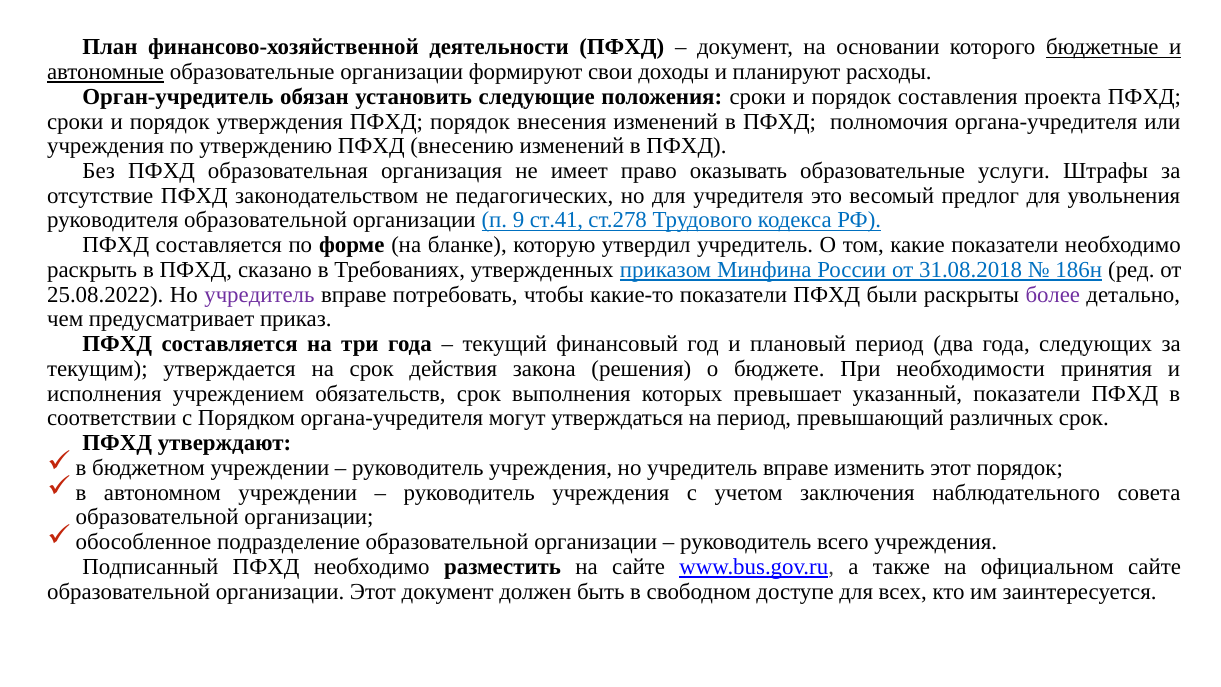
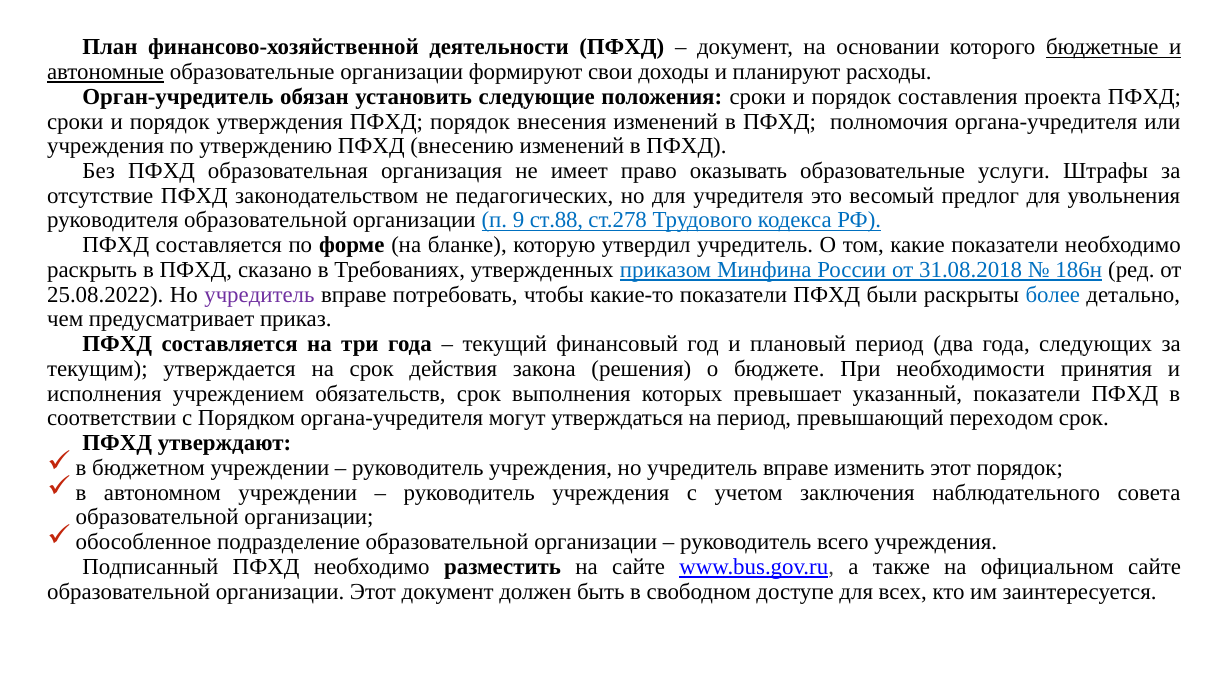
ст.41: ст.41 -> ст.88 (556, 220)
более colour: purple -> blue (1053, 295)
различных: различных -> переходом (1001, 418)
